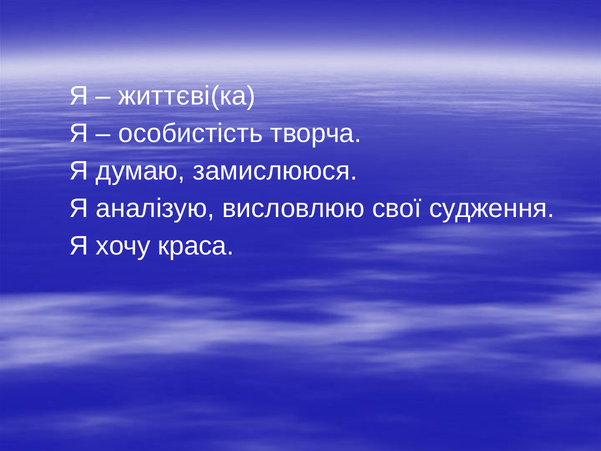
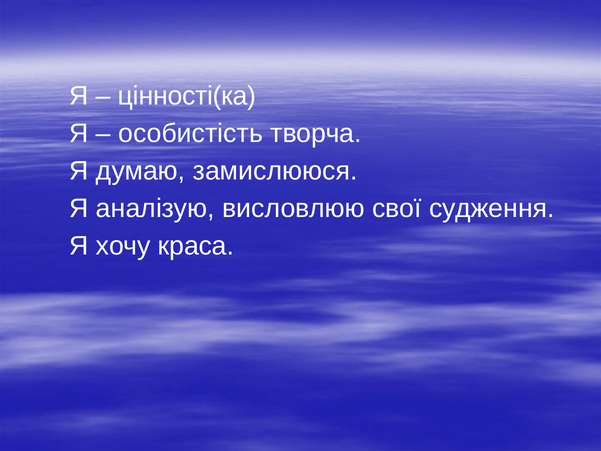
життєві(ка: життєві(ка -> цінності(ка (187, 96)
